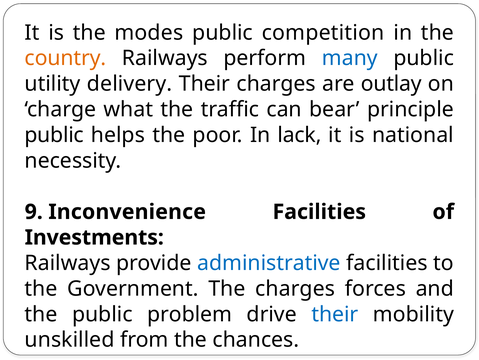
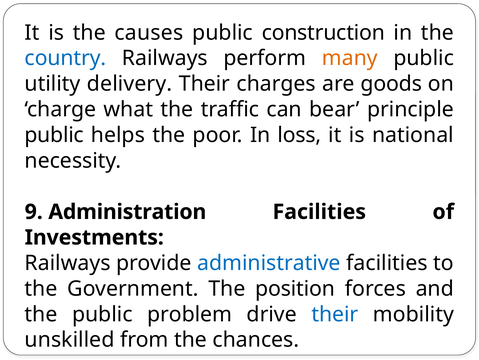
modes: modes -> causes (149, 33)
competition: competition -> construction (323, 33)
country colour: orange -> blue (66, 58)
many colour: blue -> orange (350, 58)
outlay: outlay -> goods (391, 84)
lack: lack -> loss (299, 135)
Inconvenience: Inconvenience -> Administration (127, 211)
The charges: charges -> position (295, 288)
